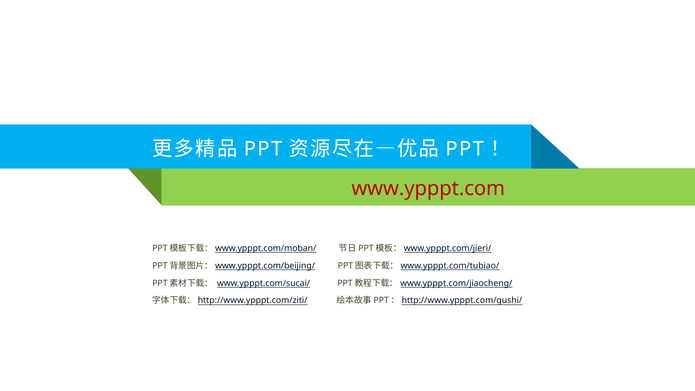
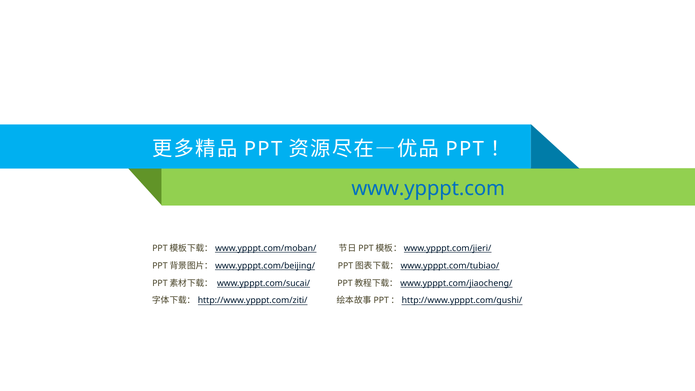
www.ypppt.com colour: red -> blue (428, 188)
